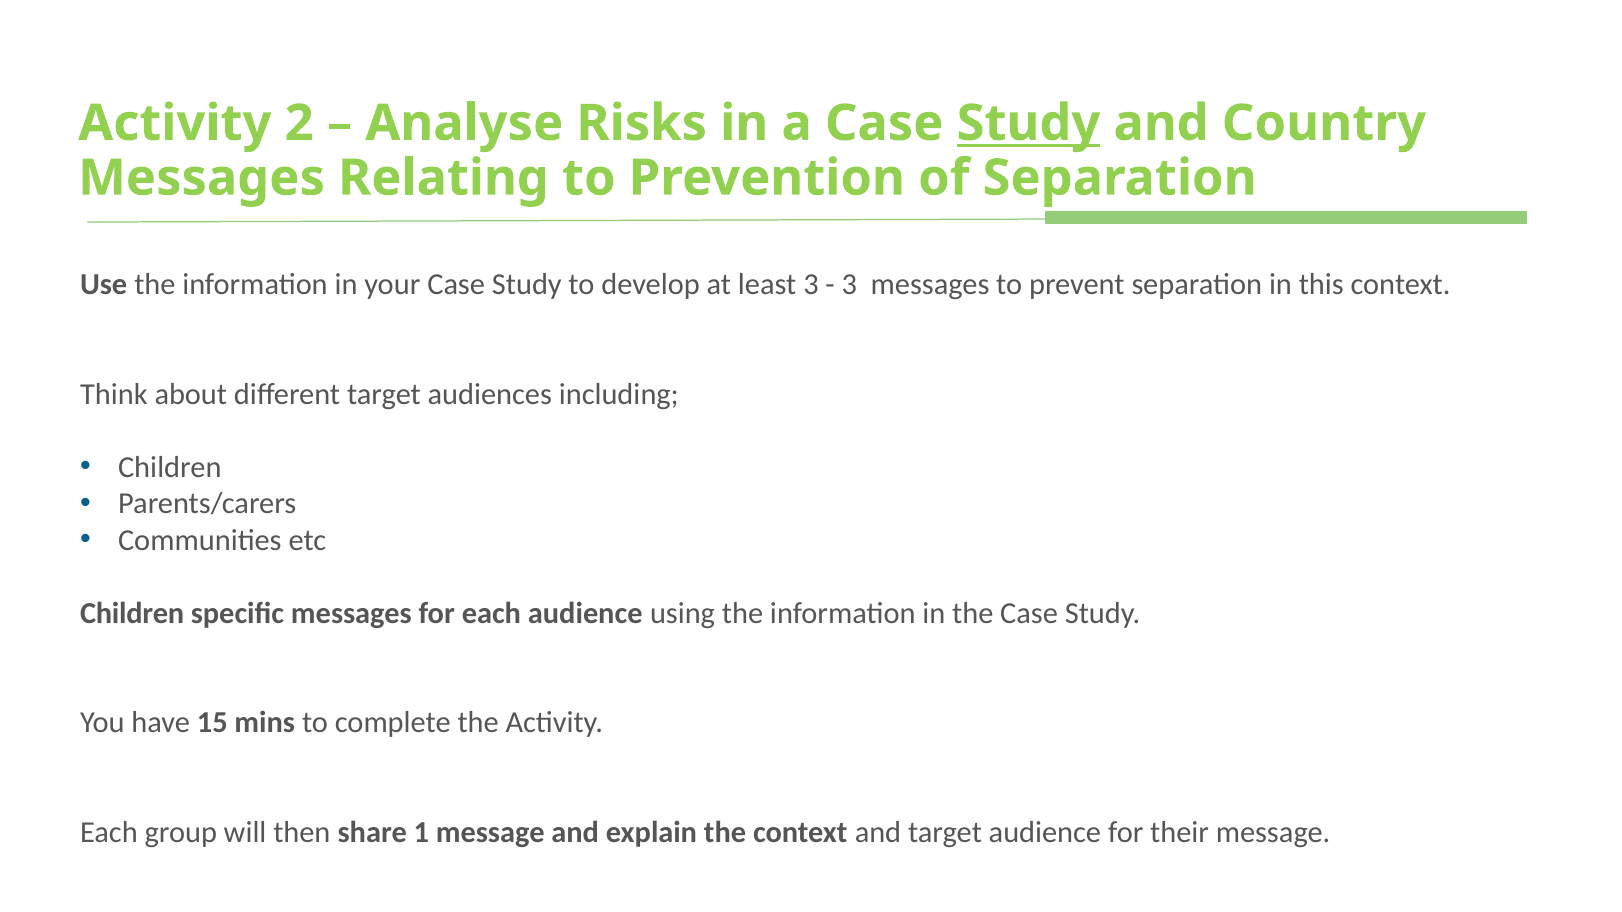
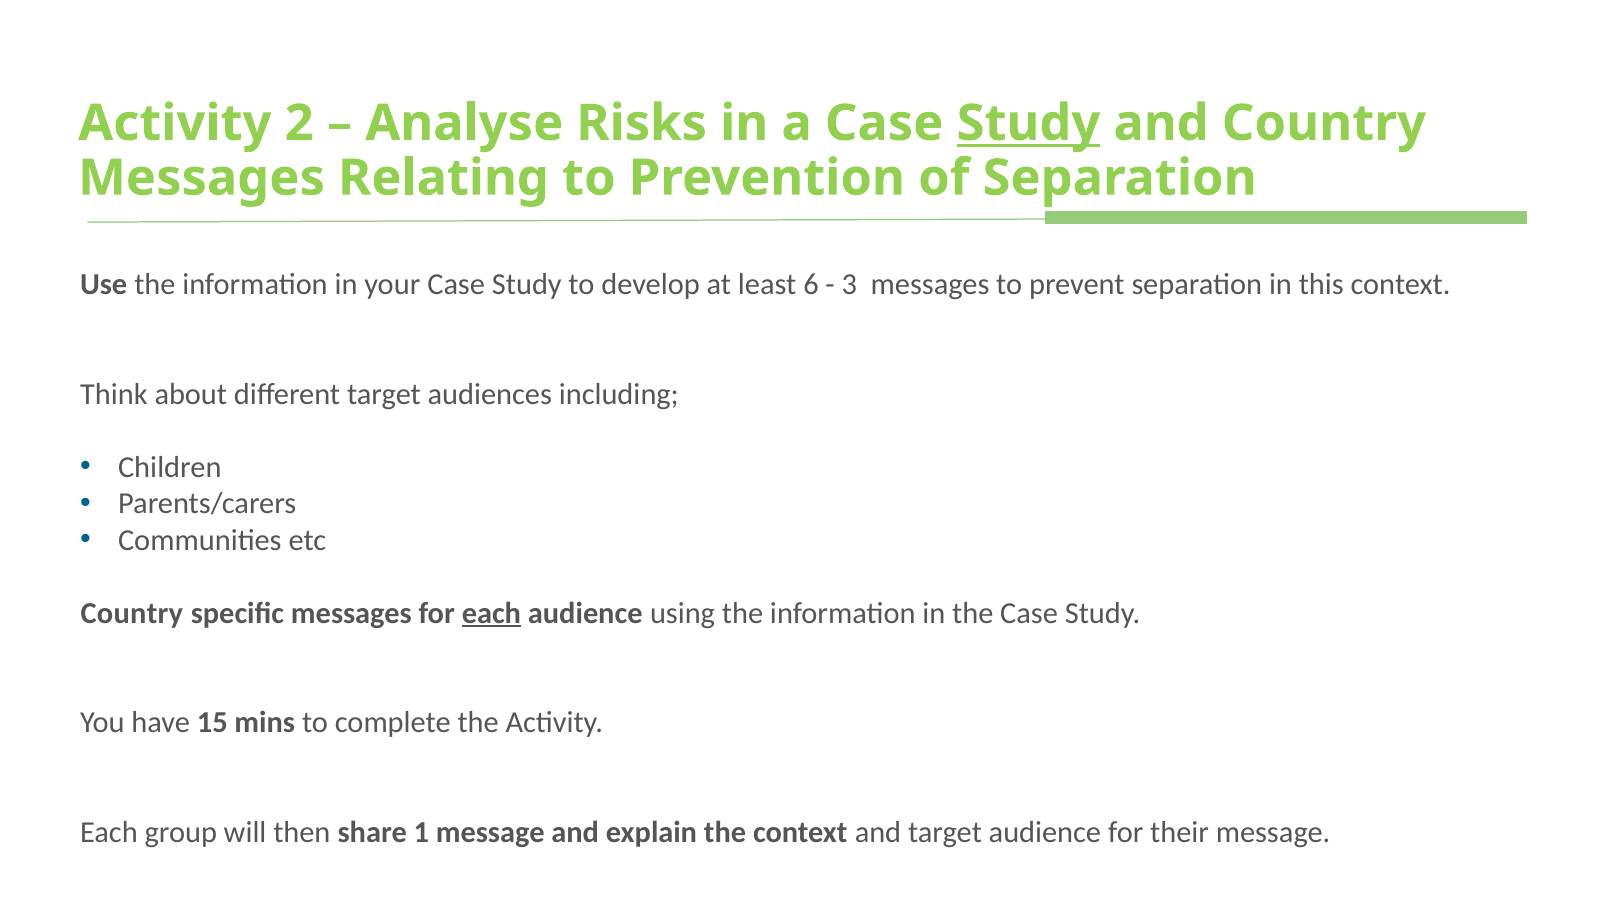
least 3: 3 -> 6 (811, 285)
Children: Children -> Country (132, 613)
each underline: none -> present (491, 613)
